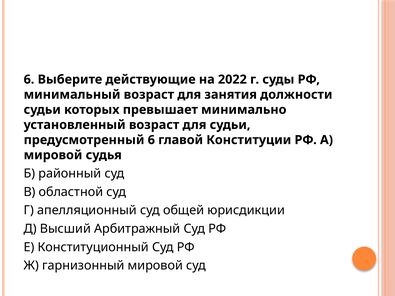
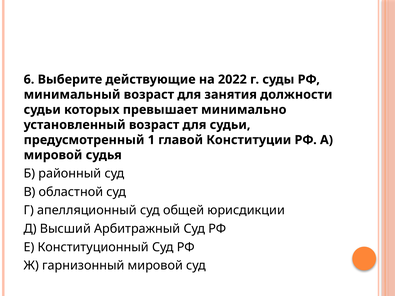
предусмотренный 6: 6 -> 1 (151, 140)
